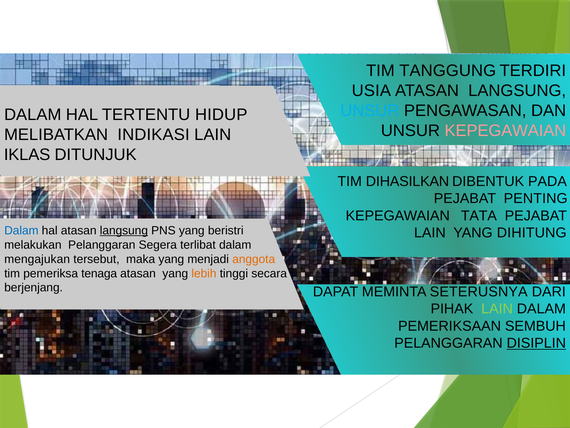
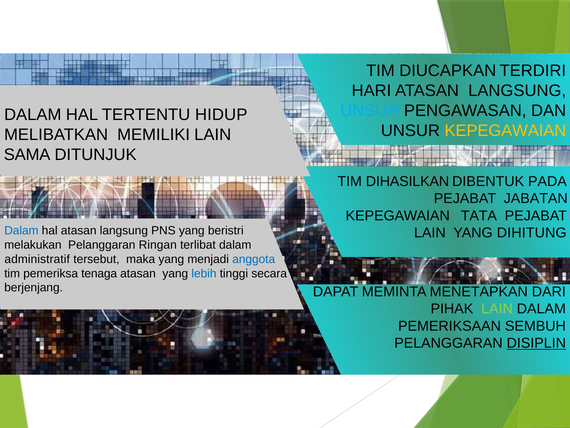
TANGGUNG: TANGGUNG -> DIUCAPKAN (448, 71)
USIA: USIA -> HARI (371, 91)
KEPEGAWAIAN colour: pink -> yellow (505, 131)
INDIKASI: INDIKASI -> MEMILIKI (154, 135)
IKLAS: IKLAS -> SAMA (27, 154)
PENTING: PENTING -> JABATAN (536, 198)
langsung underline: present -> none (124, 230)
Segera: Segera -> Ringan (158, 245)
mengajukan: mengajukan -> administratif (37, 259)
anggota colour: orange -> blue (254, 259)
lebih colour: orange -> blue (204, 273)
SETERUSNYA: SETERUSNYA -> MENETAPKAN (479, 291)
